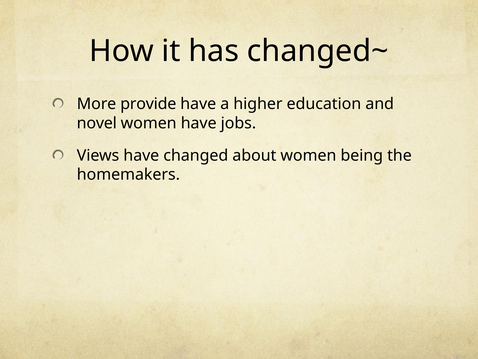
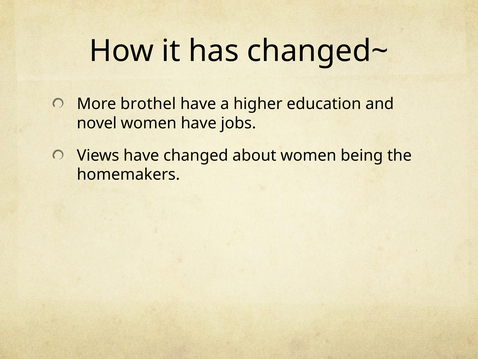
provide: provide -> brothel (148, 104)
